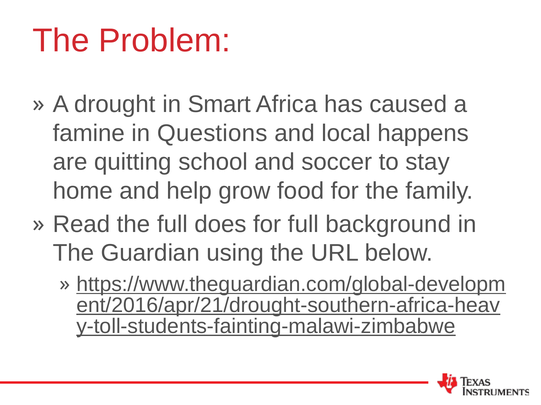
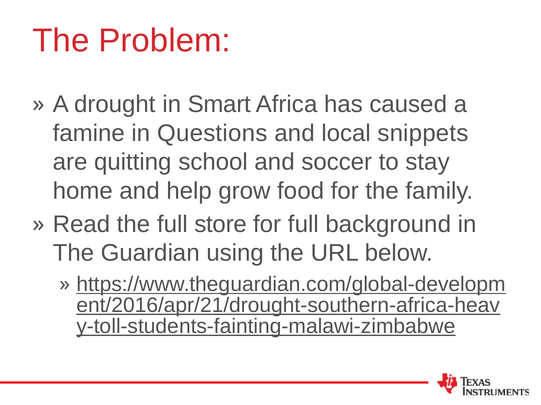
happens: happens -> snippets (423, 133)
does: does -> store (221, 225)
